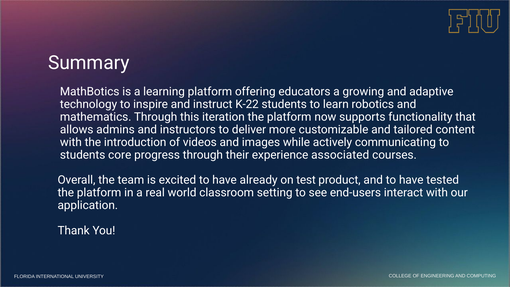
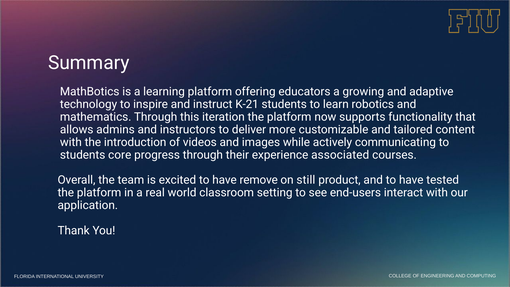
K-22: K-22 -> K-21 (247, 104)
already: already -> remove (259, 180)
test: test -> still (306, 180)
